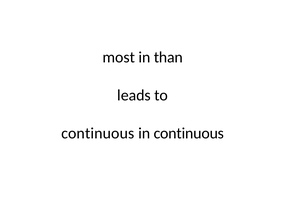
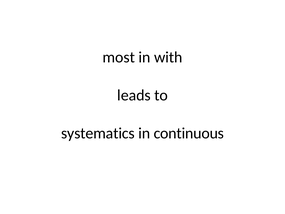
than: than -> with (168, 57)
continuous: continuous -> systematics (98, 133)
